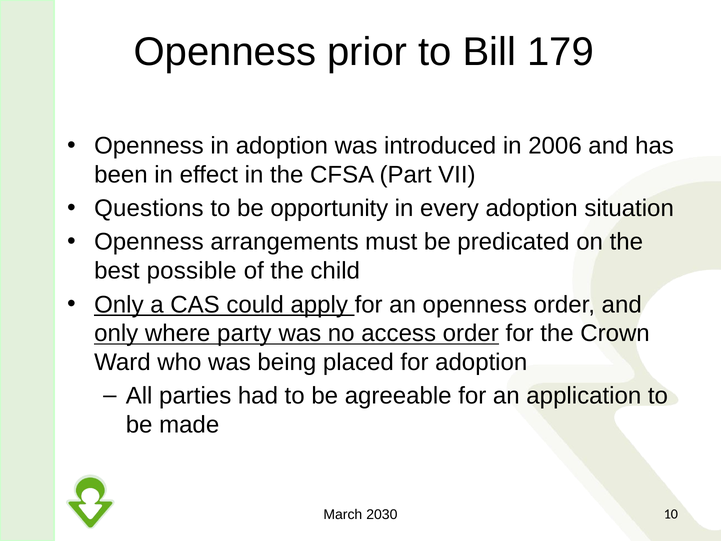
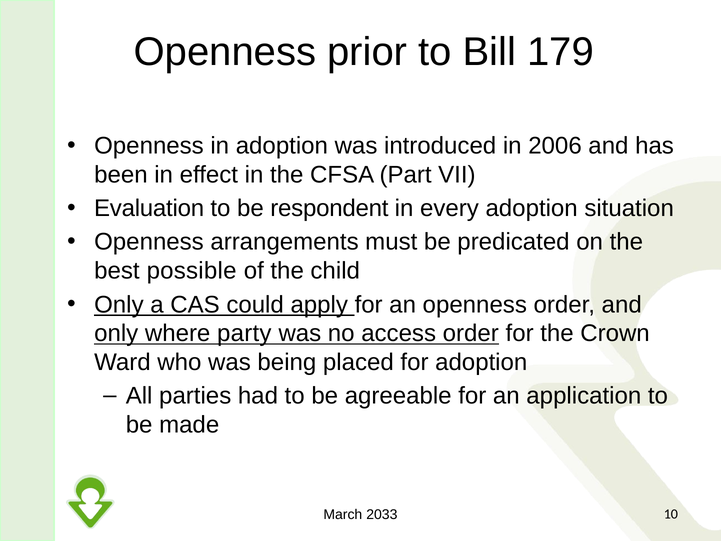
Questions: Questions -> Evaluation (149, 208)
opportunity: opportunity -> respondent (329, 208)
2030: 2030 -> 2033 (382, 514)
